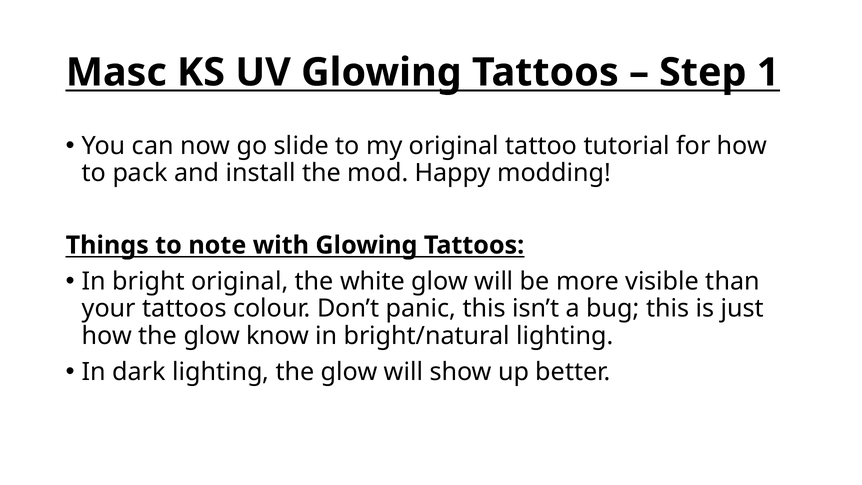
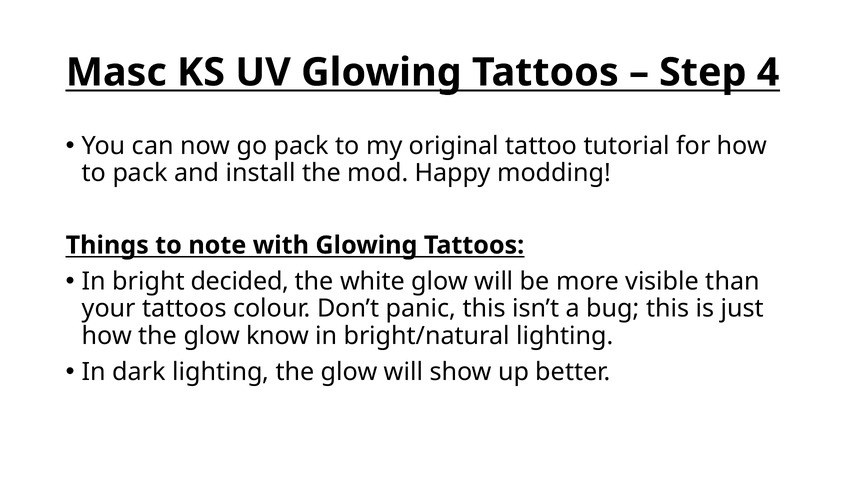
1: 1 -> 4 (768, 72)
go slide: slide -> pack (301, 146)
bright original: original -> decided (240, 281)
